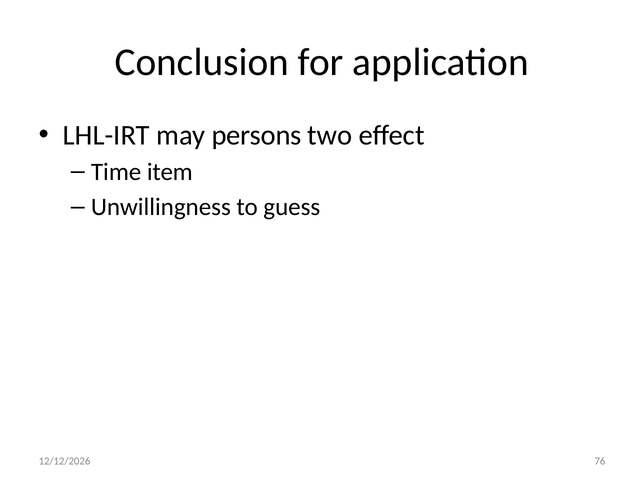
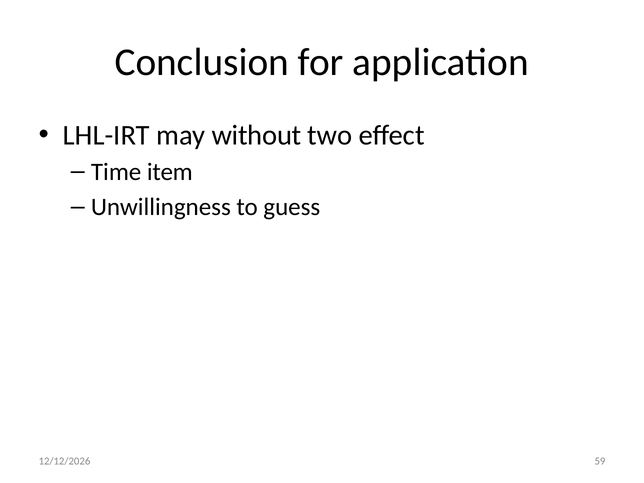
persons: persons -> without (257, 135)
76: 76 -> 59 (600, 461)
